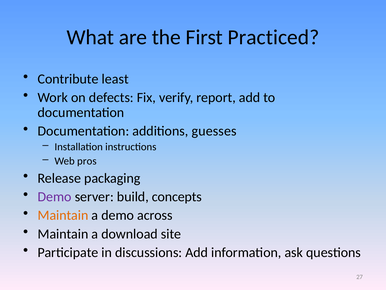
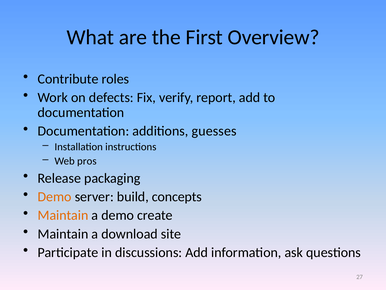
Practiced: Practiced -> Overview (274, 37)
least: least -> roles (115, 79)
Demo colour: purple -> orange (55, 196)
across: across -> create (155, 215)
